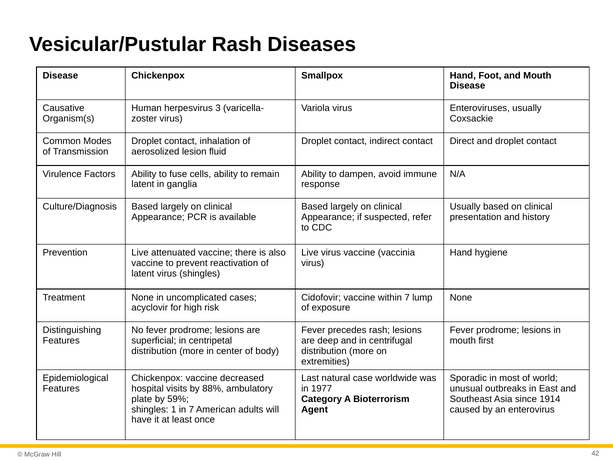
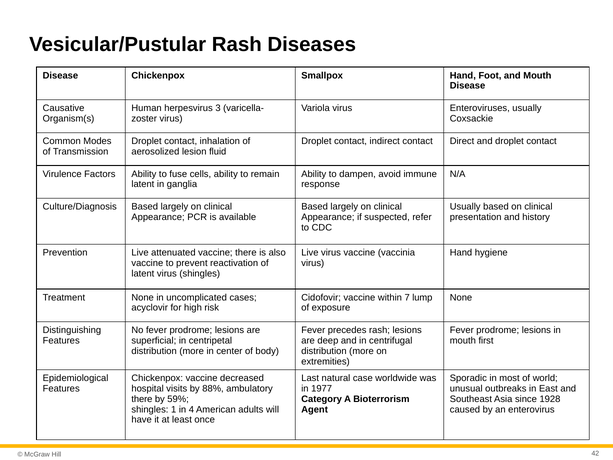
plate: plate -> there (142, 399)
1914: 1914 -> 1928 (550, 399)
in 7: 7 -> 4 (191, 409)
